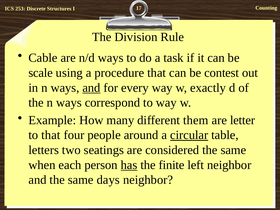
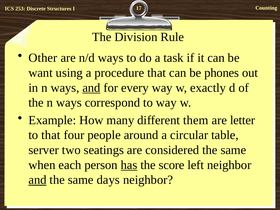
Cable: Cable -> Other (43, 58)
scale: scale -> want (41, 73)
contest: contest -> phones (222, 73)
circular underline: present -> none (189, 135)
letters: letters -> server (44, 150)
finite: finite -> score (172, 165)
and underline: none -> present (37, 180)
